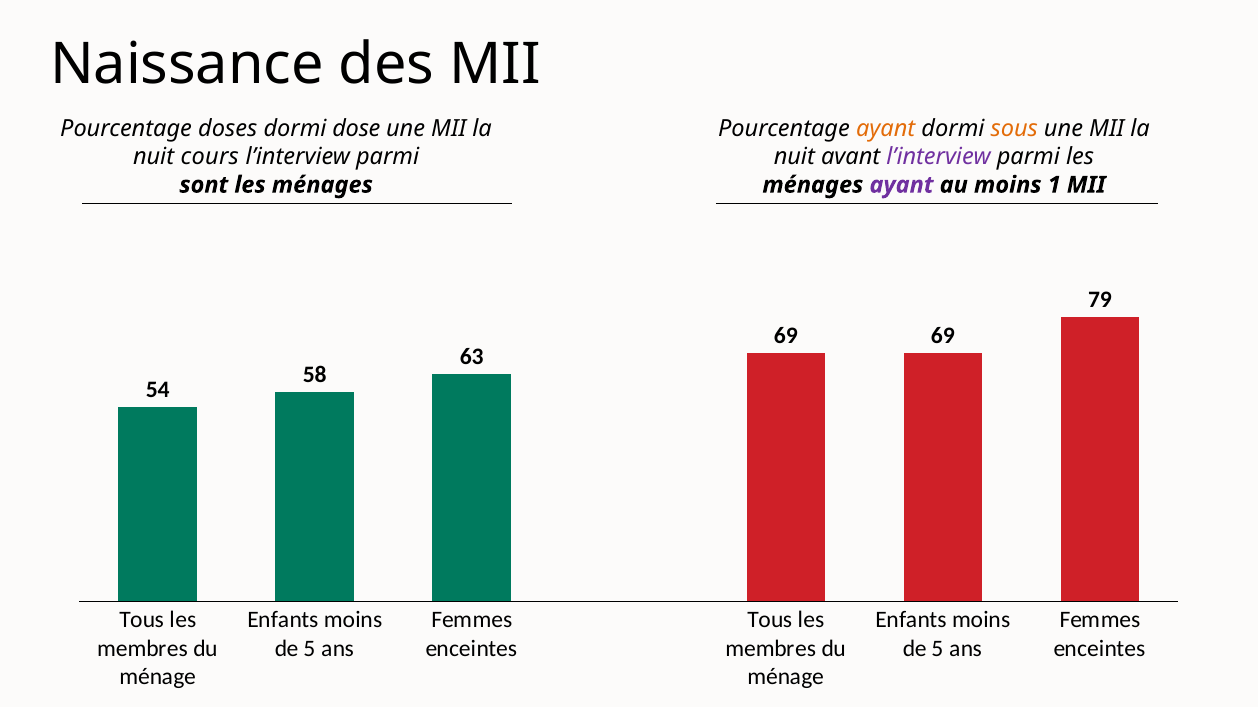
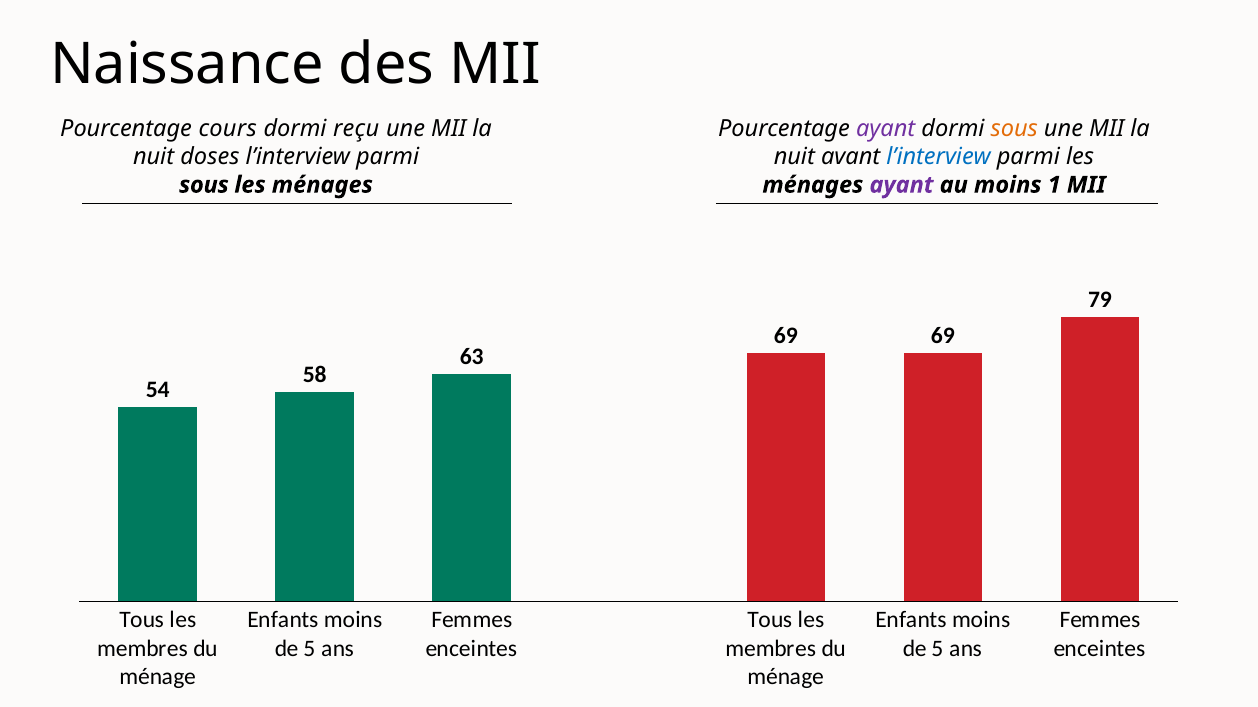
doses: doses -> cours (228, 128)
dose: dose -> reçu (356, 128)
ayant colour: orange -> purple (886, 128)
cours: cours -> doses (210, 157)
l’interview colour: purple -> blue (939, 157)
sont: sont -> sous (204, 185)
